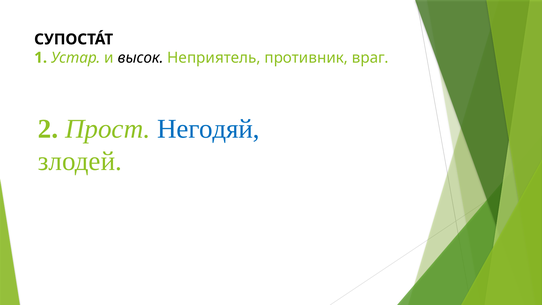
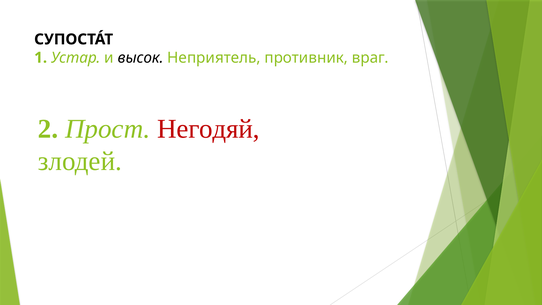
Негодяй colour: blue -> red (208, 129)
